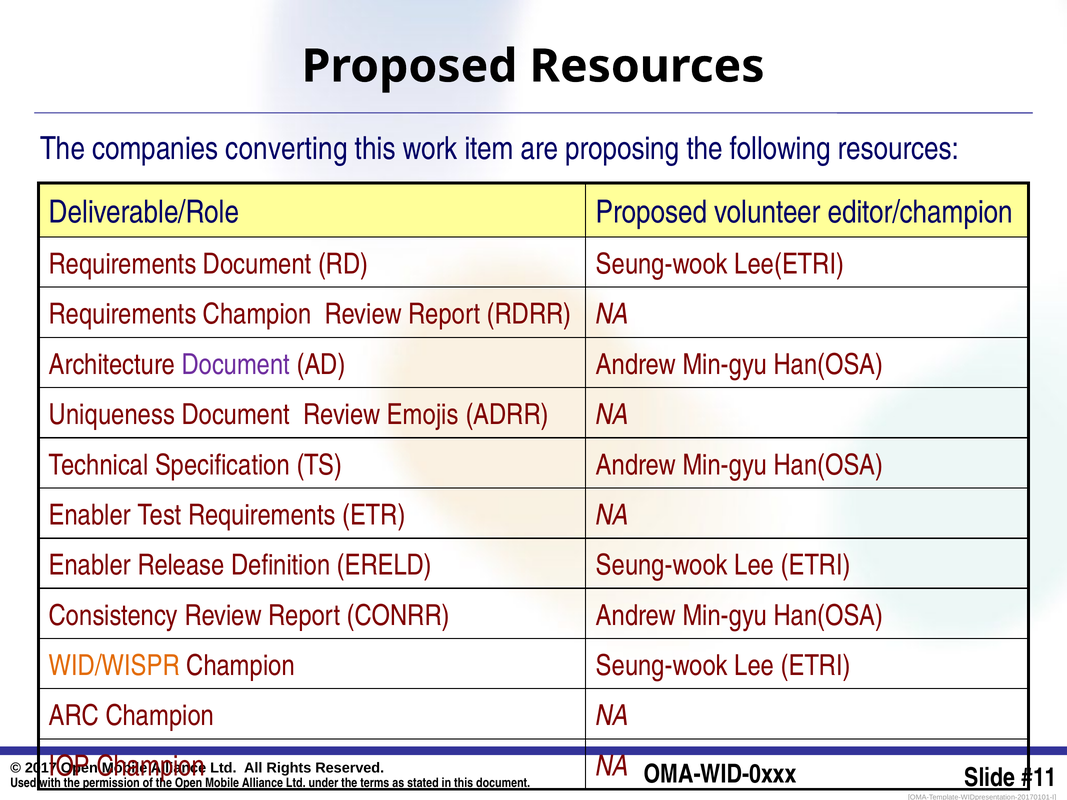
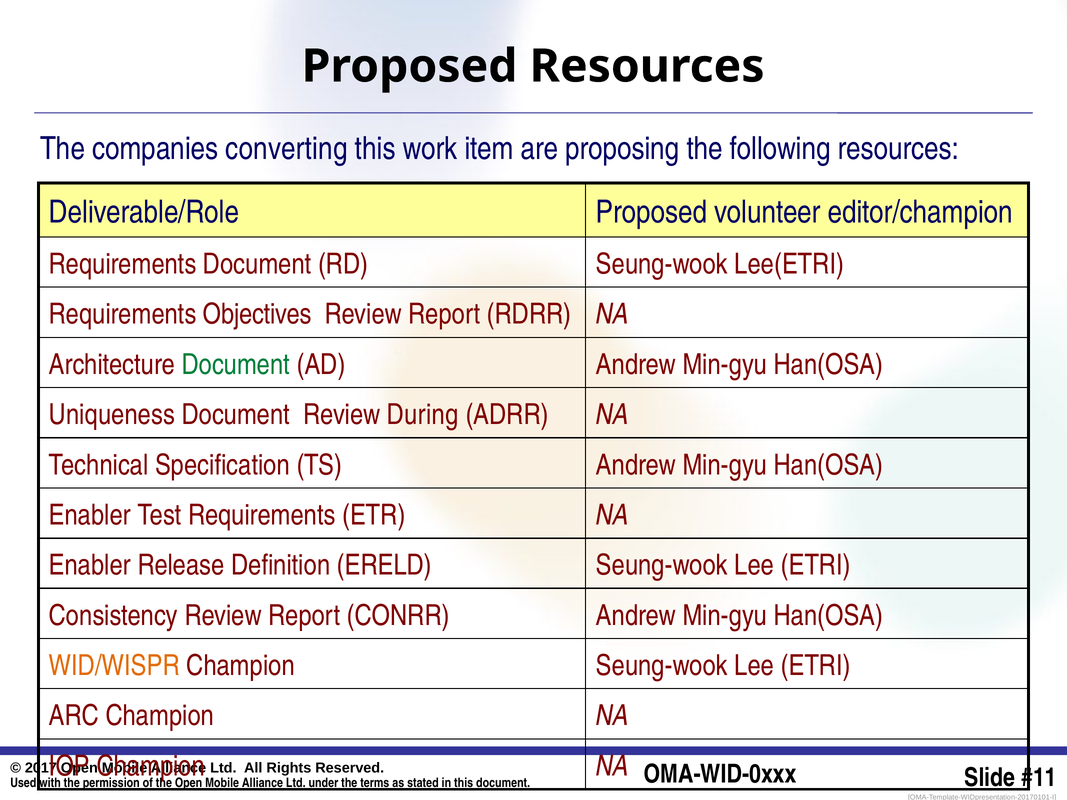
Requirements Champion: Champion -> Objectives (257, 314)
Document colour: purple -> green (236, 365)
Emojis: Emojis -> During (423, 415)
